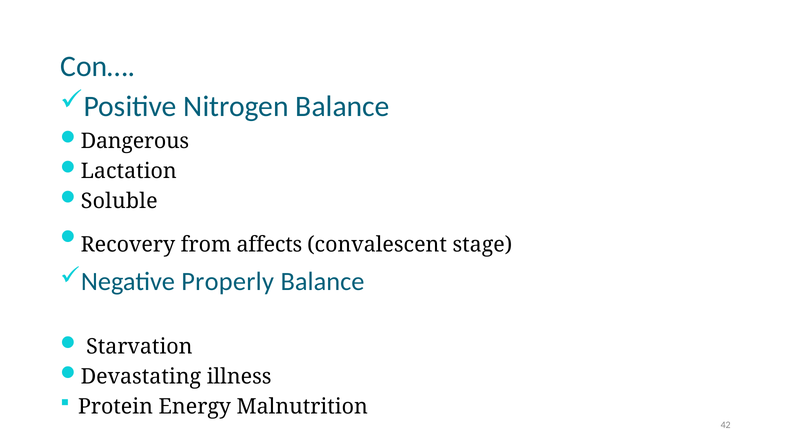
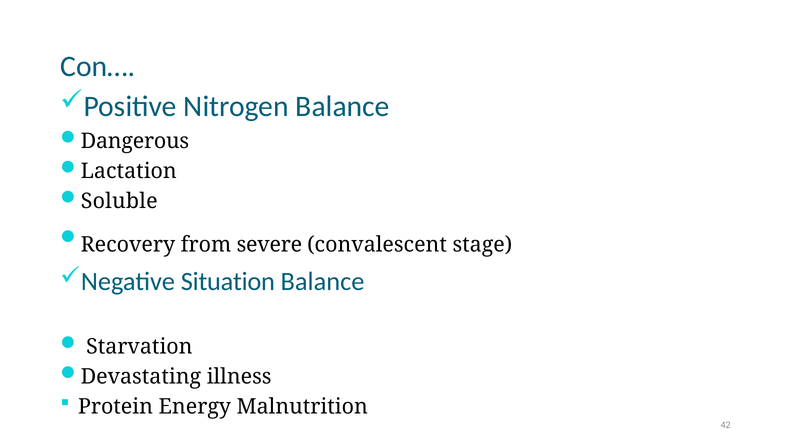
affects: affects -> severe (269, 245)
Properly: Properly -> Situation (228, 281)
